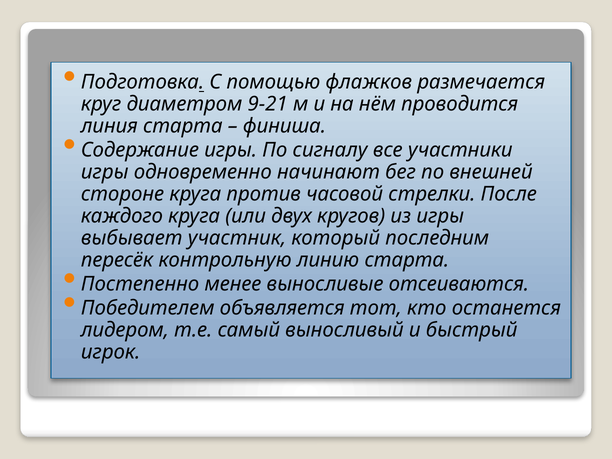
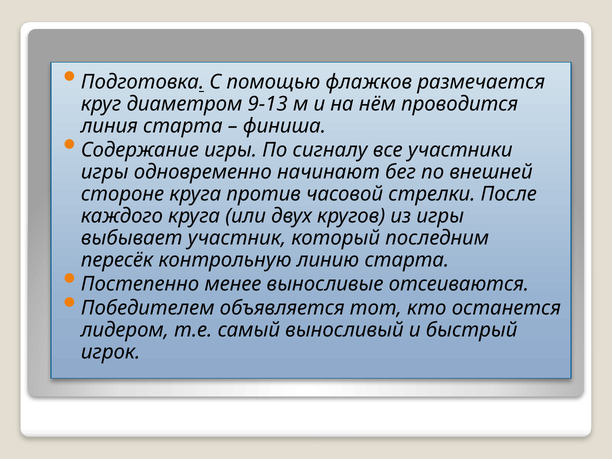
9-21: 9-21 -> 9-13 (268, 104)
